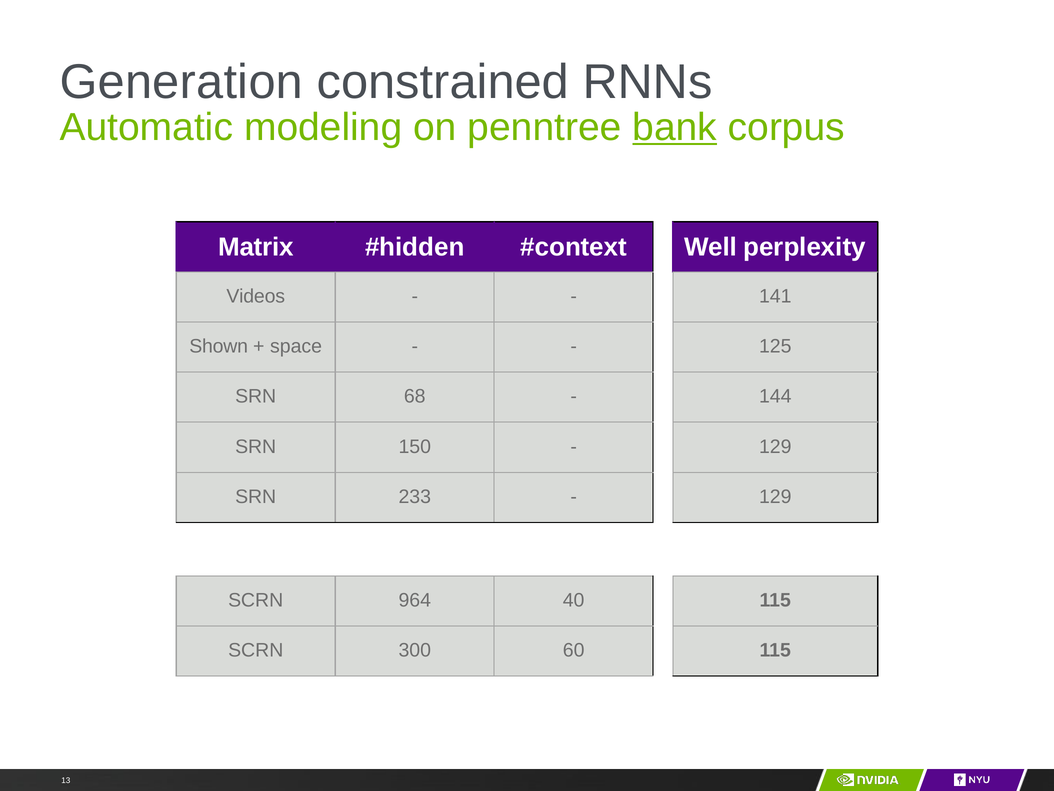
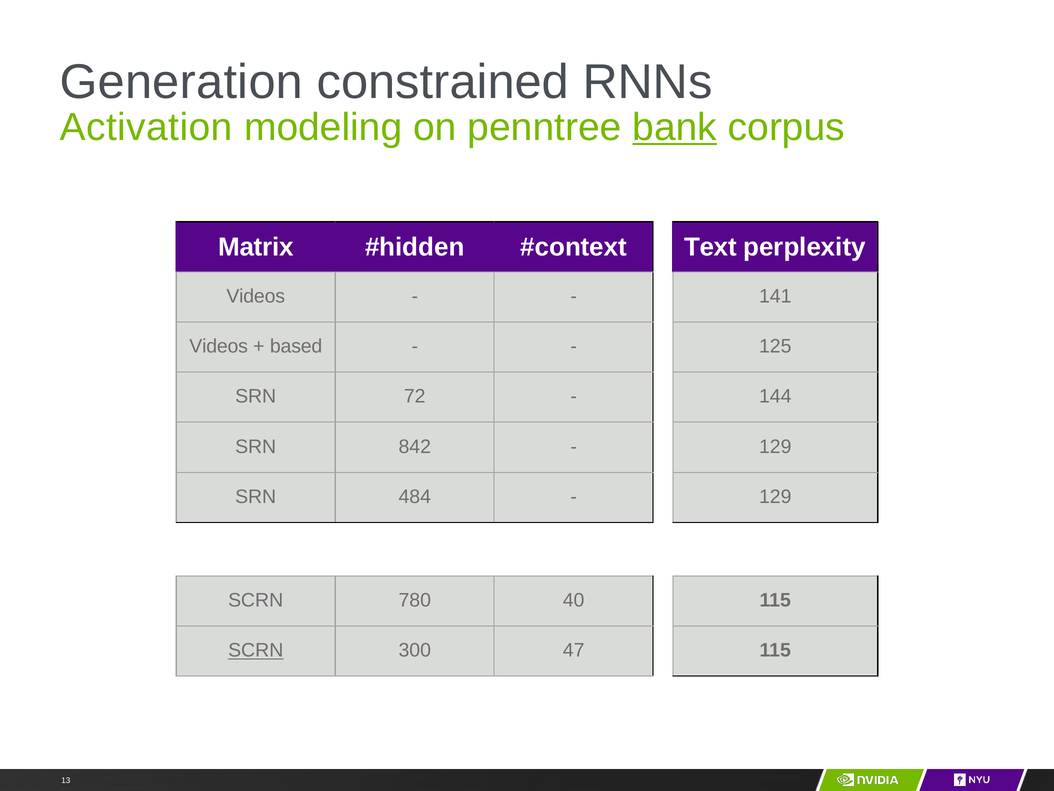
Automatic: Automatic -> Activation (146, 127)
Well: Well -> Text (711, 247)
Shown: Shown -> Videos (219, 346)
space: space -> based (296, 346)
68: 68 -> 72 (415, 396)
150: 150 -> 842 (415, 446)
233: 233 -> 484 (415, 496)
964: 964 -> 780 (415, 600)
SCRN underline: none -> present (256, 650)
60: 60 -> 47 (574, 650)
